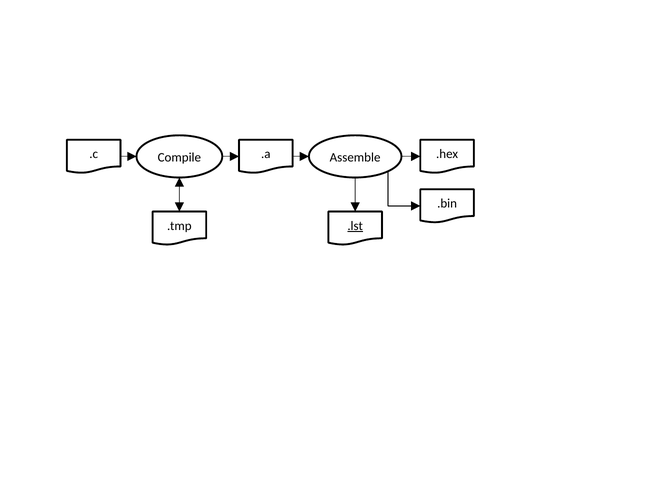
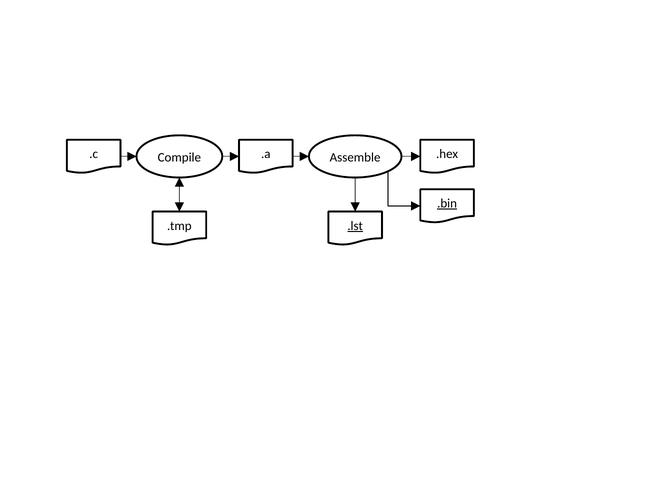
.bin underline: none -> present (447, 203)
